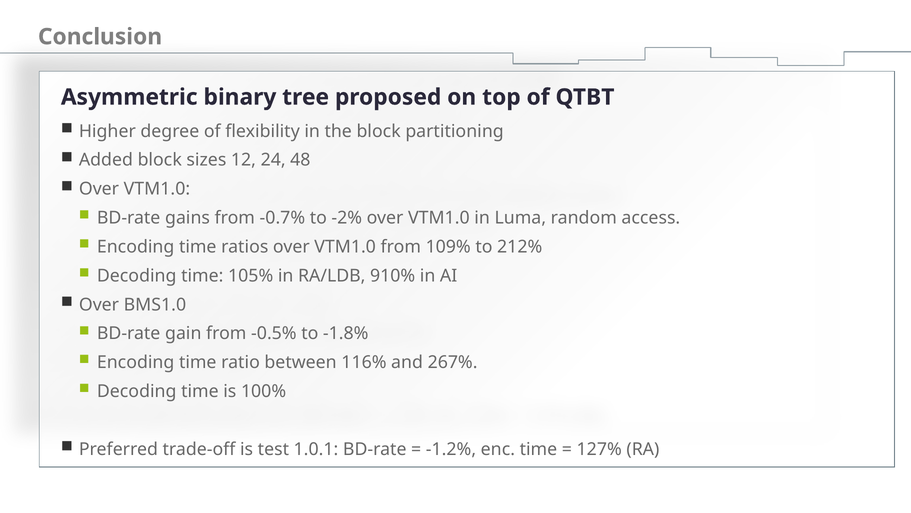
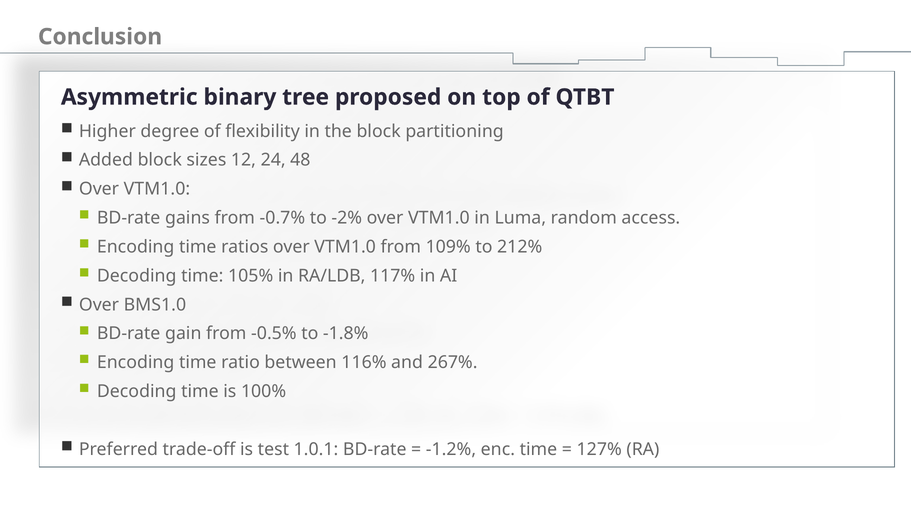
910%: 910% -> 117% (393, 275)
